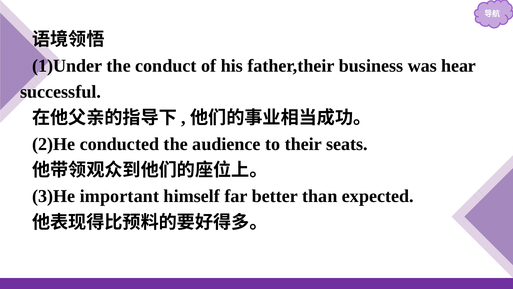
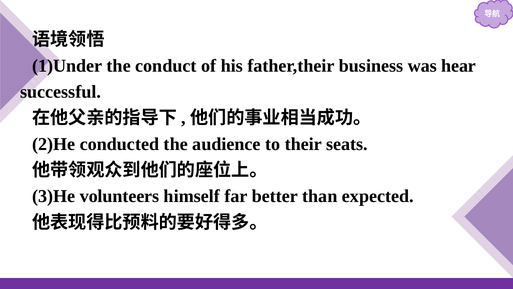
important: important -> volunteers (119, 196)
